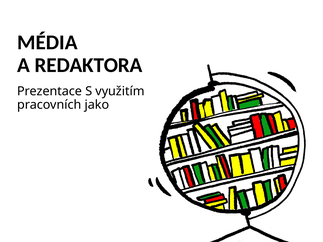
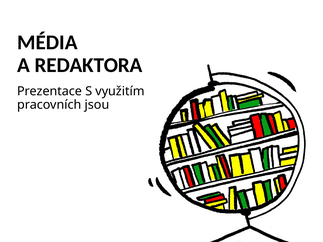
jako: jako -> jsou (97, 105)
